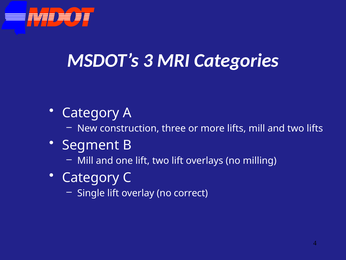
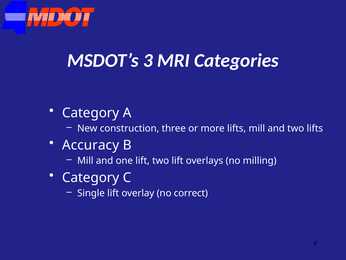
Segment: Segment -> Accuracy (91, 145)
